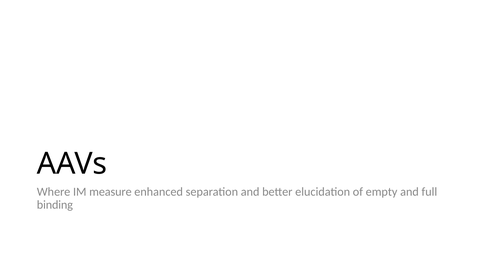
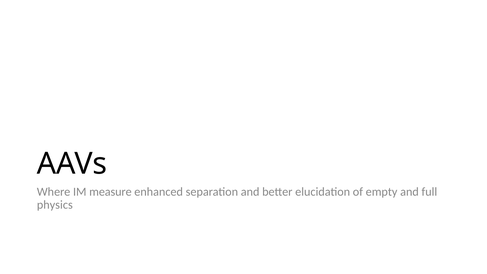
binding: binding -> physics (55, 205)
